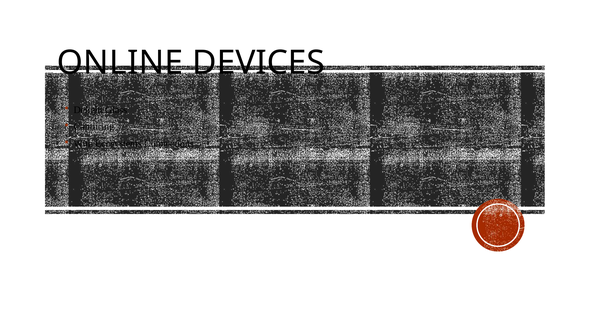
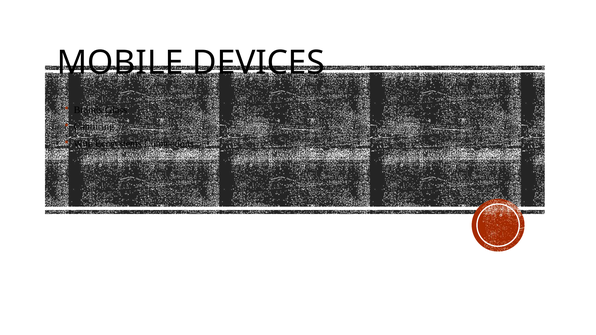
ONLINE: ONLINE -> MOBILE (120, 63)
Delight: Delight -> Brands (88, 110)
